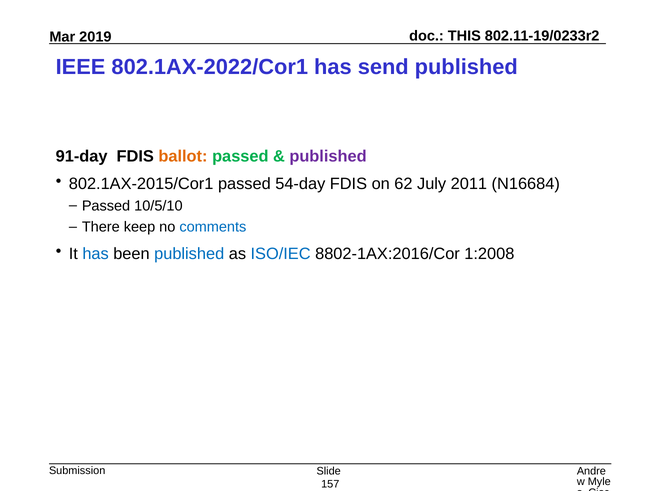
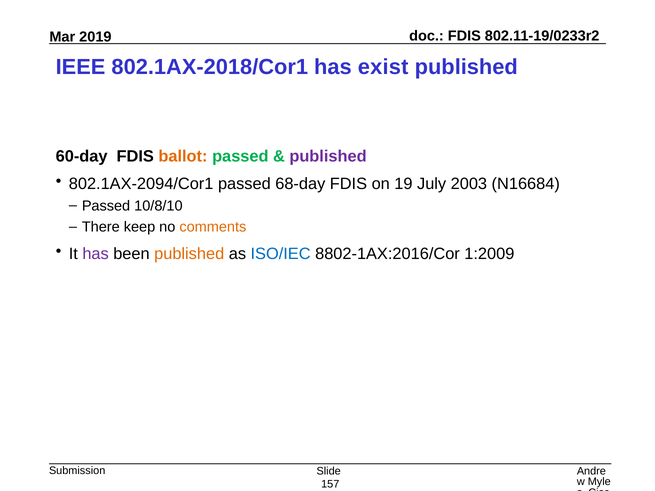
THIS: THIS -> FDIS (464, 36)
802.1AX-2022/Cor1: 802.1AX-2022/Cor1 -> 802.1AX-2018/Cor1 (210, 67)
send: send -> exist (383, 67)
91-day: 91-day -> 60-day (82, 156)
802.1AX-2015/Cor1: 802.1AX-2015/Cor1 -> 802.1AX-2094/Cor1 (141, 184)
54-day: 54-day -> 68-day (300, 184)
62: 62 -> 19 (403, 184)
2011: 2011 -> 2003 (469, 184)
10/5/10: 10/5/10 -> 10/8/10 (158, 206)
comments colour: blue -> orange (213, 227)
has colour: blue -> purple (96, 254)
published colour: blue -> orange (189, 254)
1:2008: 1:2008 -> 1:2009 (489, 254)
